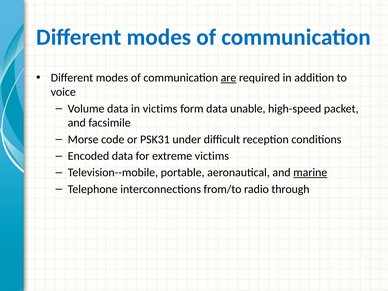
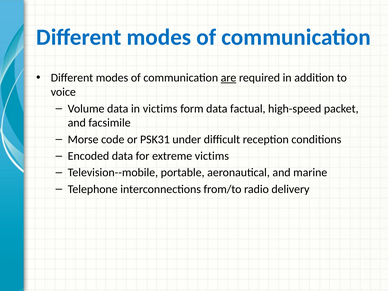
unable: unable -> factual (248, 109)
marine underline: present -> none (310, 173)
through: through -> delivery (290, 189)
